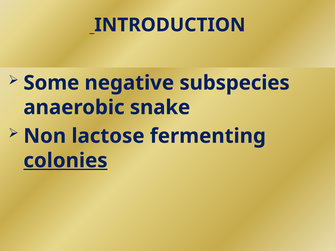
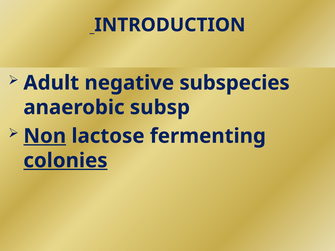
Some: Some -> Adult (51, 83)
snake: snake -> subsp (160, 108)
Non underline: none -> present (45, 136)
